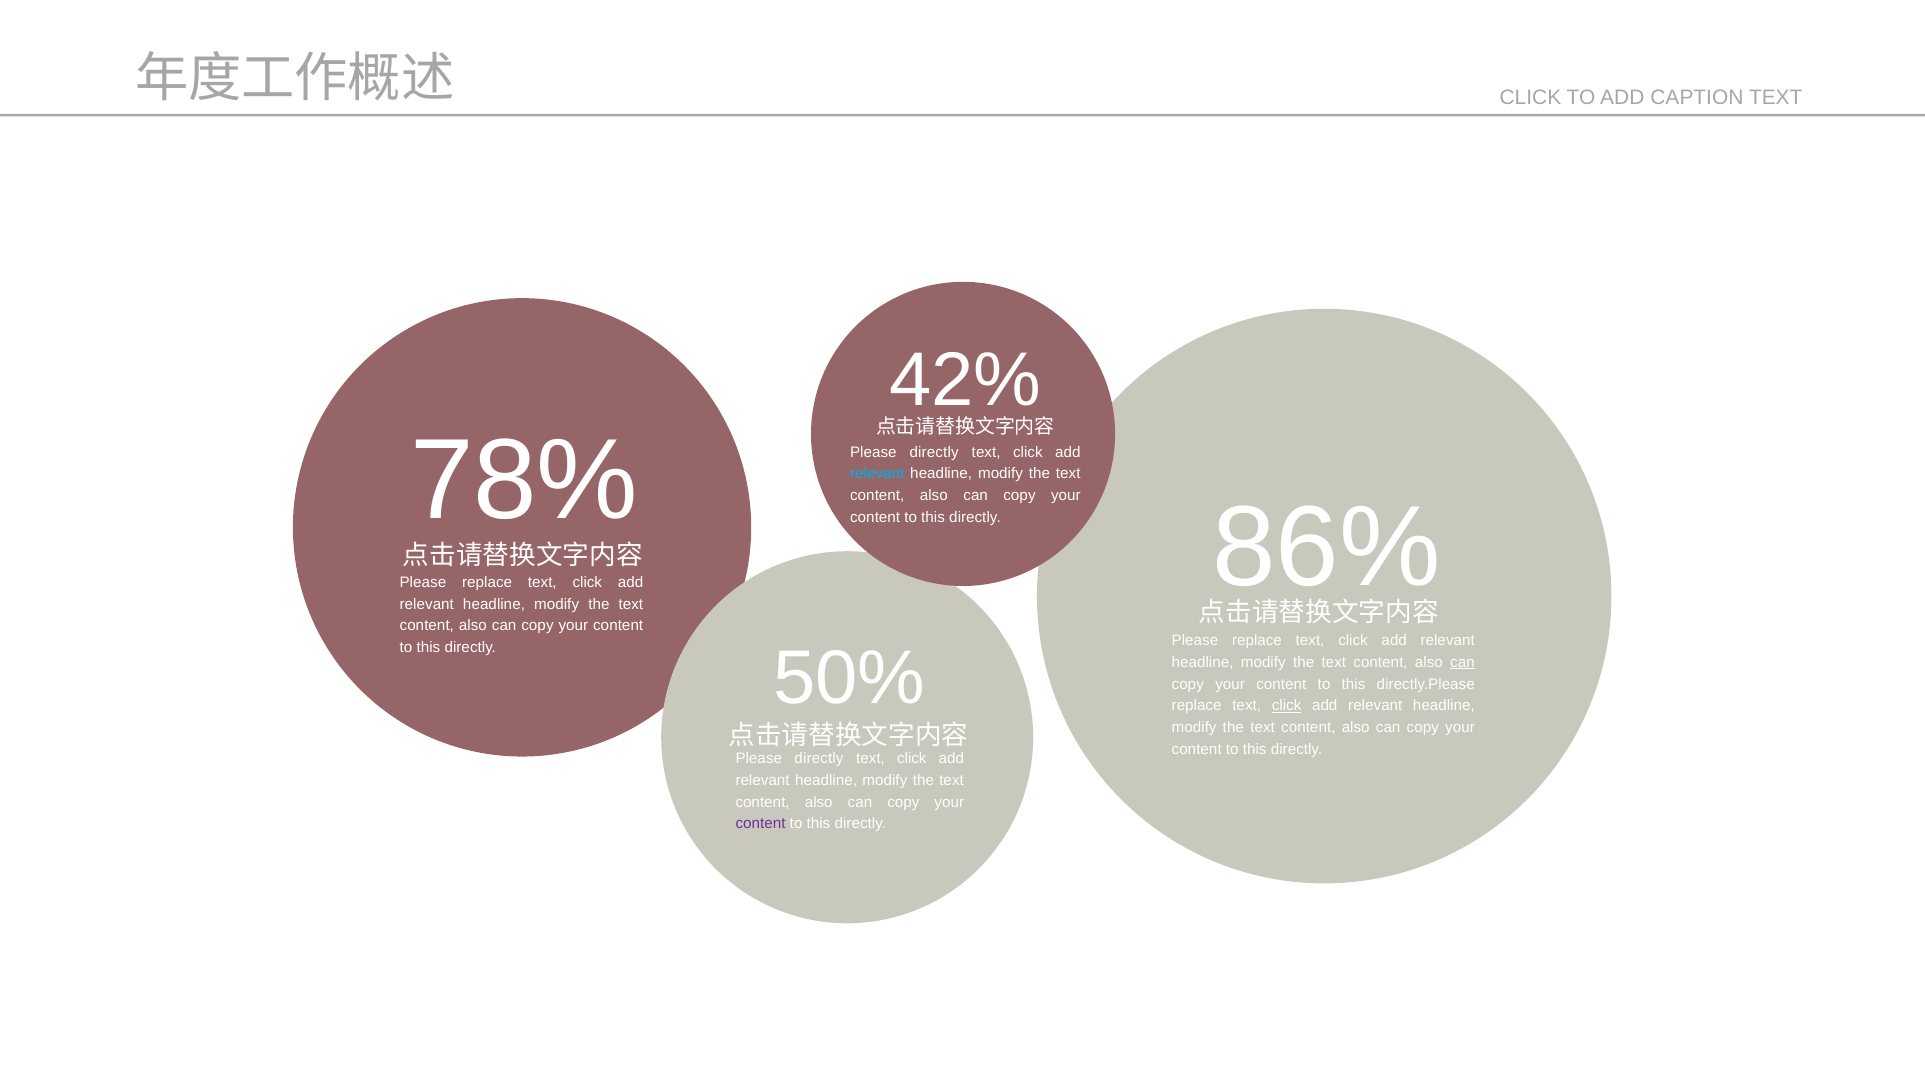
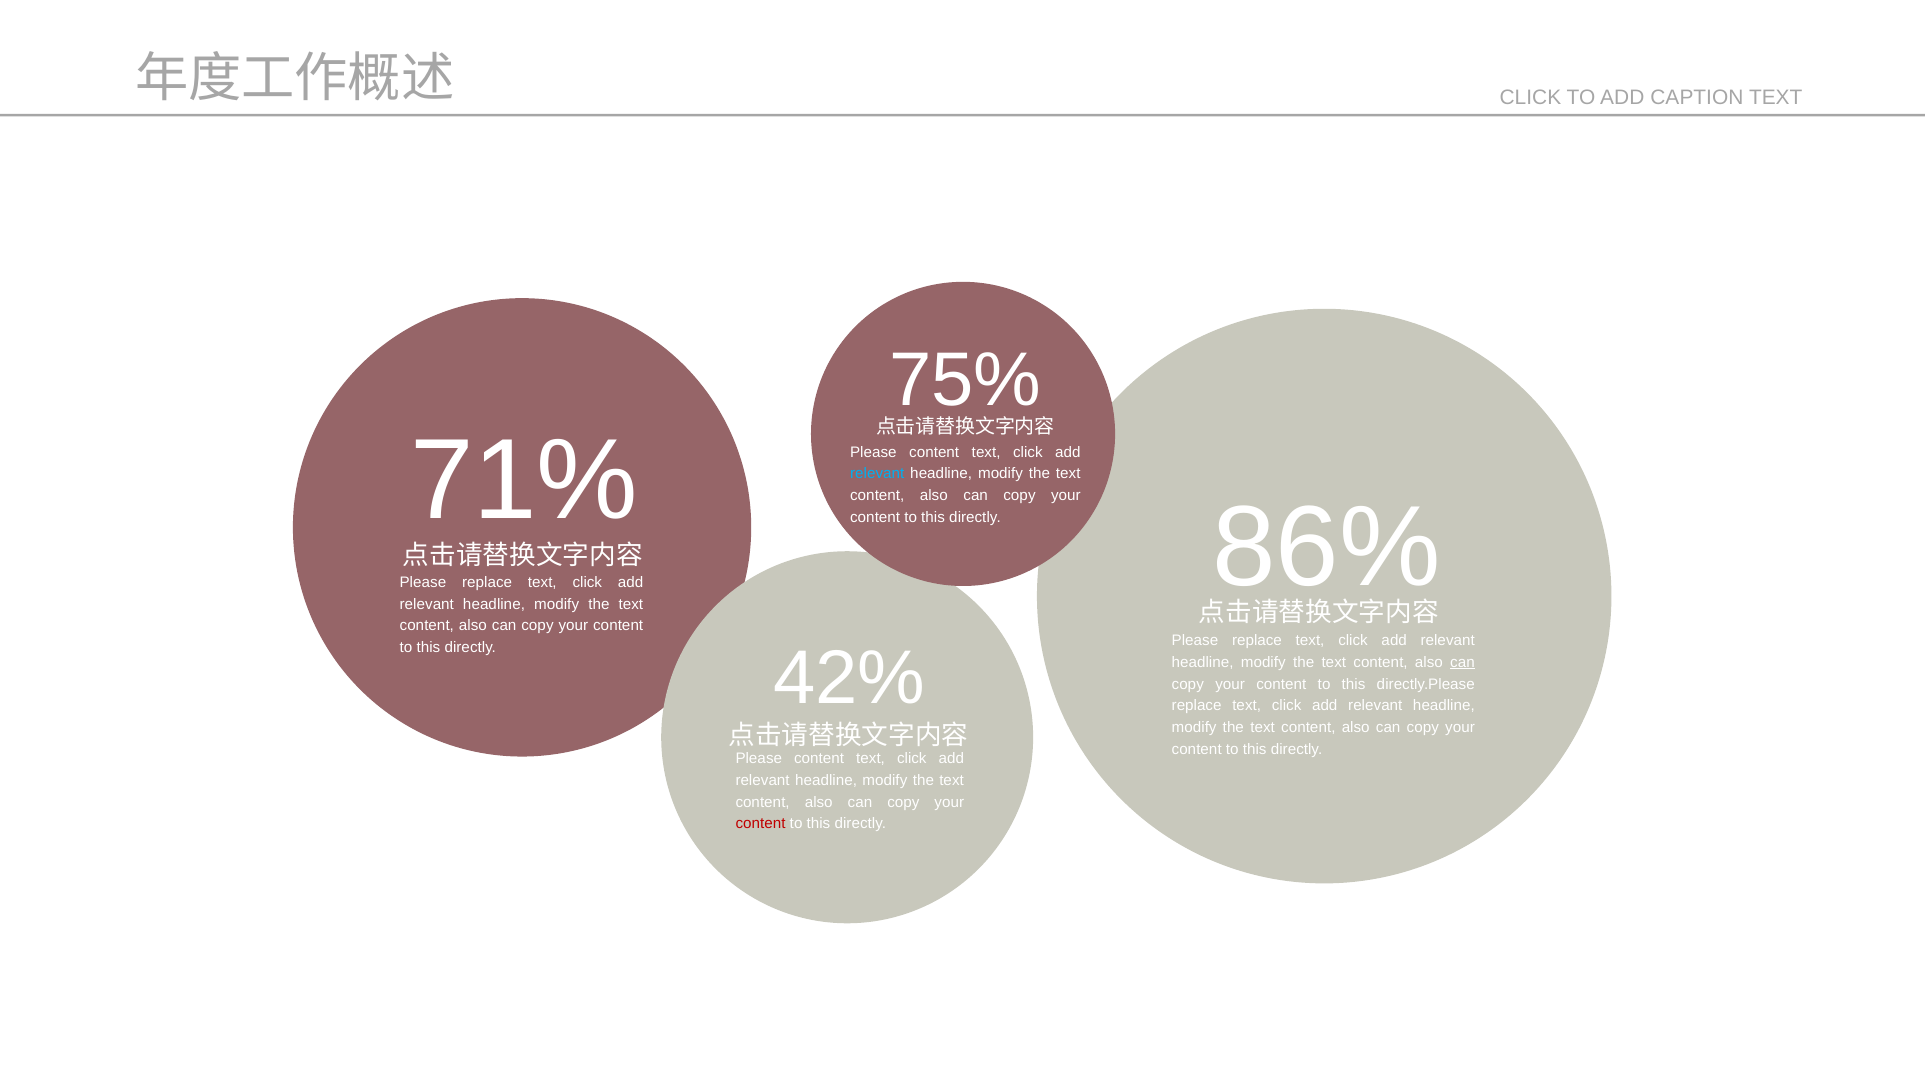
42%: 42% -> 75% (965, 381)
78%: 78% -> 71% (524, 480)
directly: directly -> content (934, 452)
50%: 50% -> 42% (849, 678)
click underline: present -> none (1287, 706)
directly: directly -> content (819, 758)
content colour: purple -> red (761, 824)
